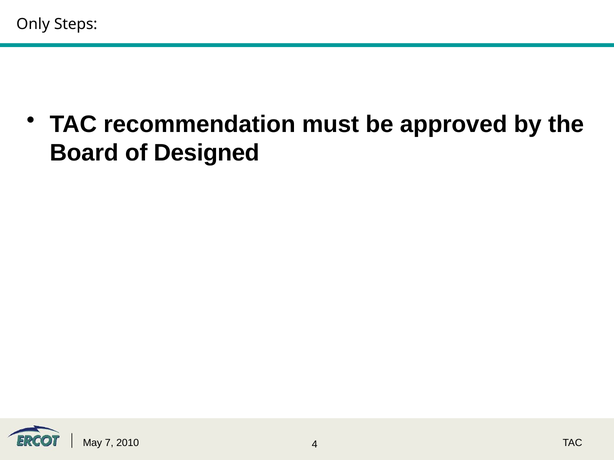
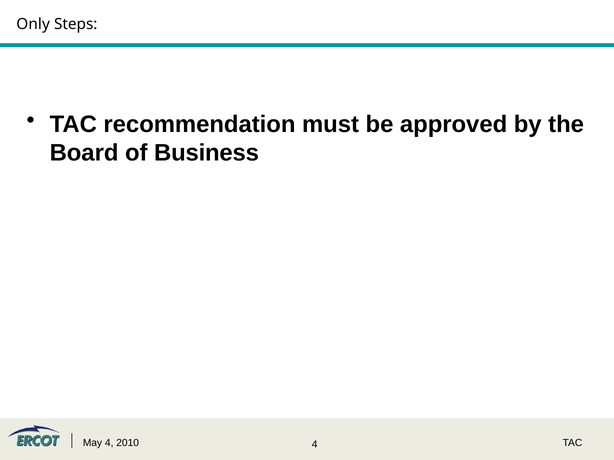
Designed: Designed -> Business (207, 153)
May 7: 7 -> 4 (109, 444)
